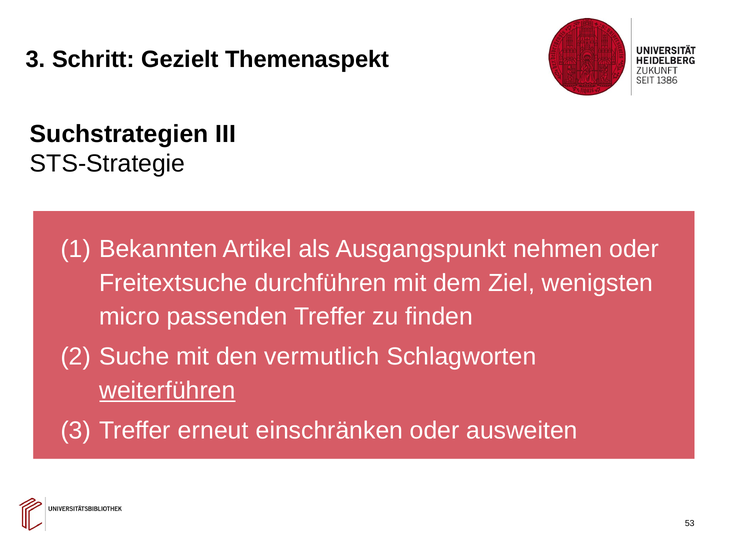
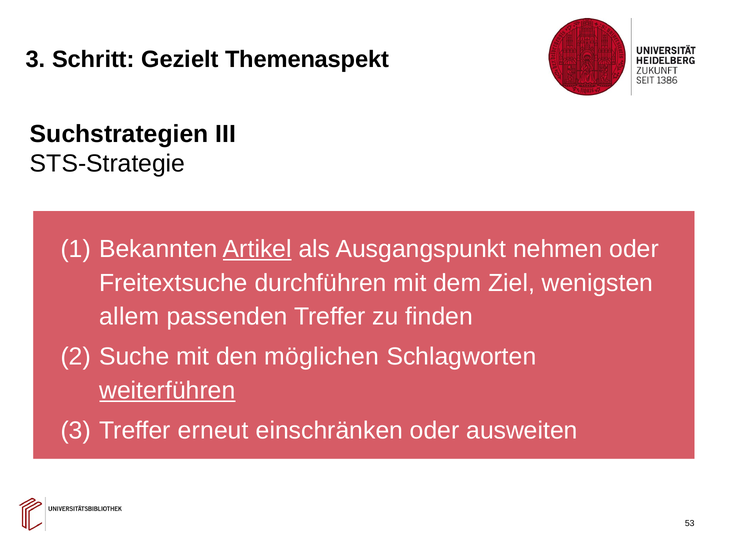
Artikel underline: none -> present (257, 249)
micro: micro -> allem (129, 317)
vermutlich: vermutlich -> möglichen (322, 357)
